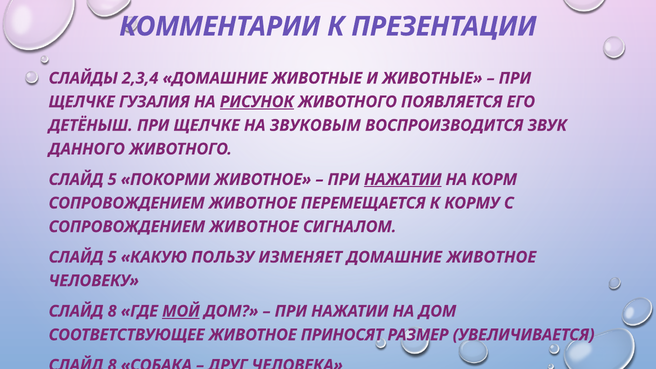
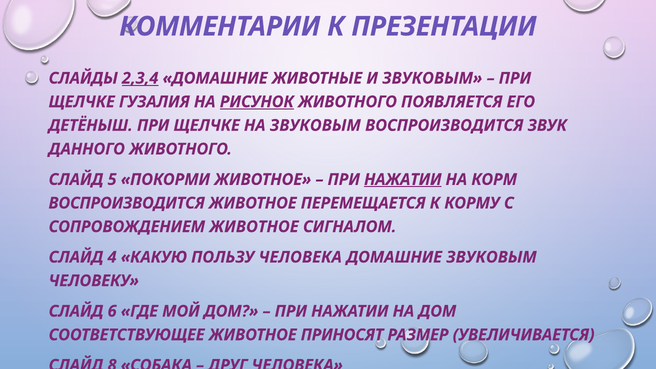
2,3,4 underline: none -> present (140, 78)
И ЖИВОТНЫЕ: ЖИВОТНЫЕ -> ЗВУКОВЫМ (432, 78)
СОПРОВОЖДЕНИЕМ: СОПРОВОЖДЕНИЕМ -> ВОСПРОИЗВОДИТСЯ (127, 203)
5: 5 -> 4 (112, 257)
ПОЛЬЗУ ИЗМЕНЯЕТ: ИЗМЕНЯЕТ -> ЧЕЛОВЕКА (300, 257)
ДОМАШНИЕ ЖИВОТНОЕ: ЖИВОТНОЕ -> ЗВУКОВЫМ (491, 257)
8: 8 -> 6 (112, 311)
МОЙ underline: present -> none (181, 311)
